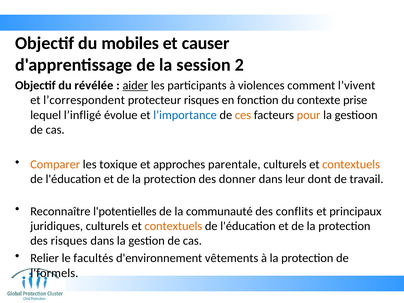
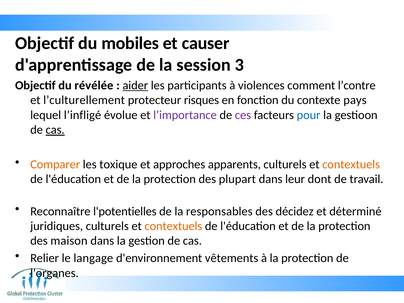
2: 2 -> 3 (239, 65)
l’vivent: l’vivent -> l’contre (357, 85)
l’correspondent: l’correspondent -> l’culturellement (84, 100)
prise: prise -> pays (355, 100)
l’importance colour: blue -> purple (185, 115)
ces colour: orange -> purple (243, 115)
pour colour: orange -> blue (309, 115)
cas underline: none -> present (55, 130)
parentale: parentale -> apparents (234, 164)
donner: donner -> plupart (237, 179)
communauté: communauté -> responsables (219, 211)
conflits: conflits -> décidez (295, 211)
principaux: principaux -> déterminé (355, 211)
des risques: risques -> maison (69, 241)
facultés: facultés -> langage (93, 258)
l'formels: l'formels -> l'organes (54, 273)
